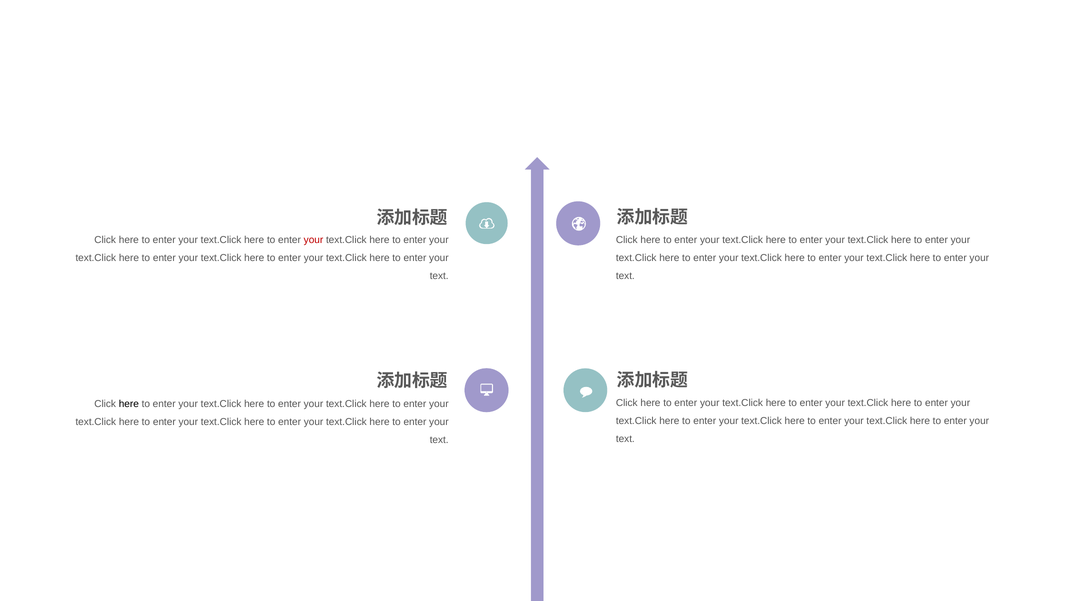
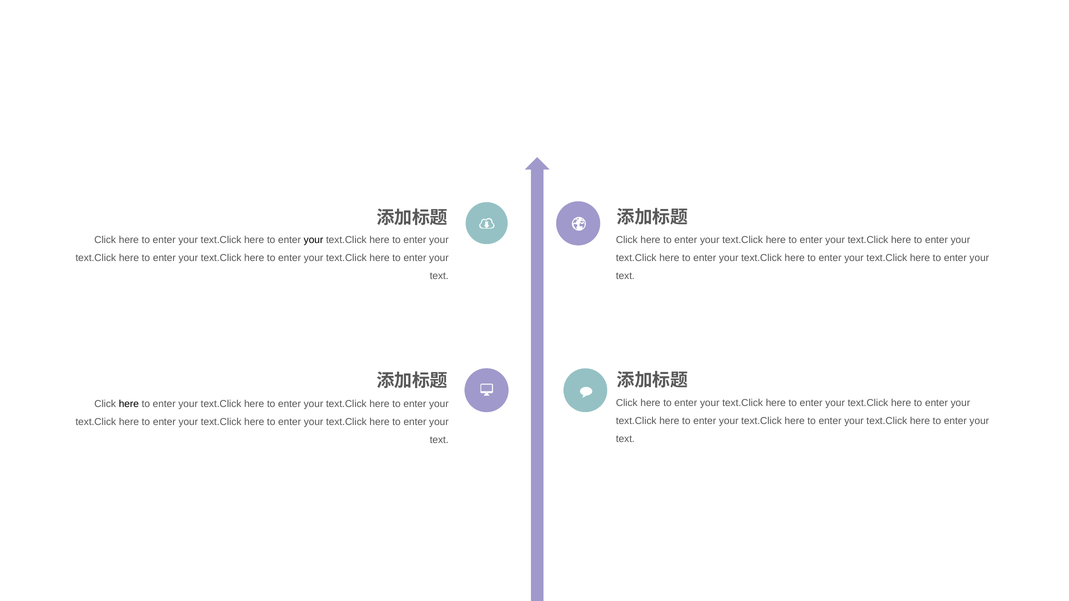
your colour: red -> black (314, 240)
